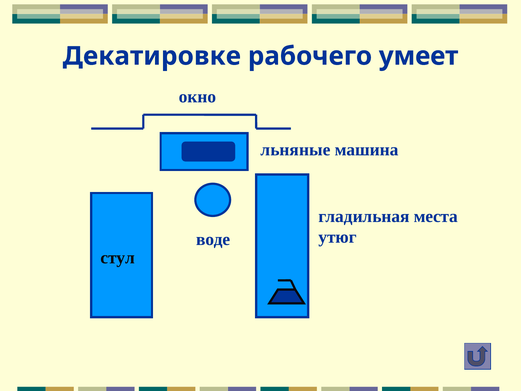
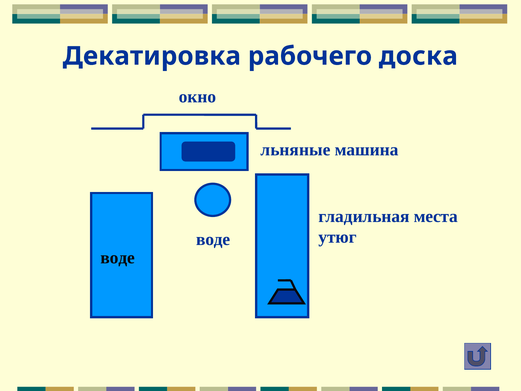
Декатировке: Декатировке -> Декатировка (152, 56)
умеет: умеет -> доска (418, 56)
стул: стул -> воде (118, 258)
